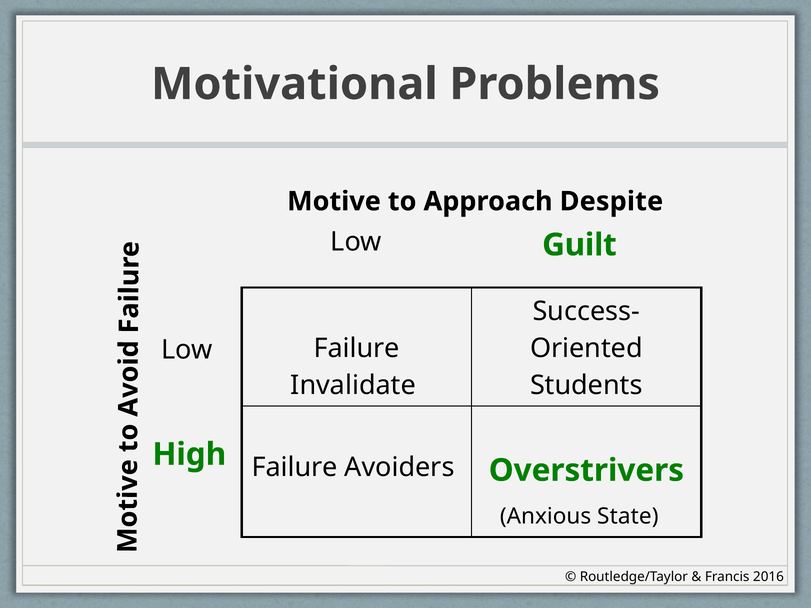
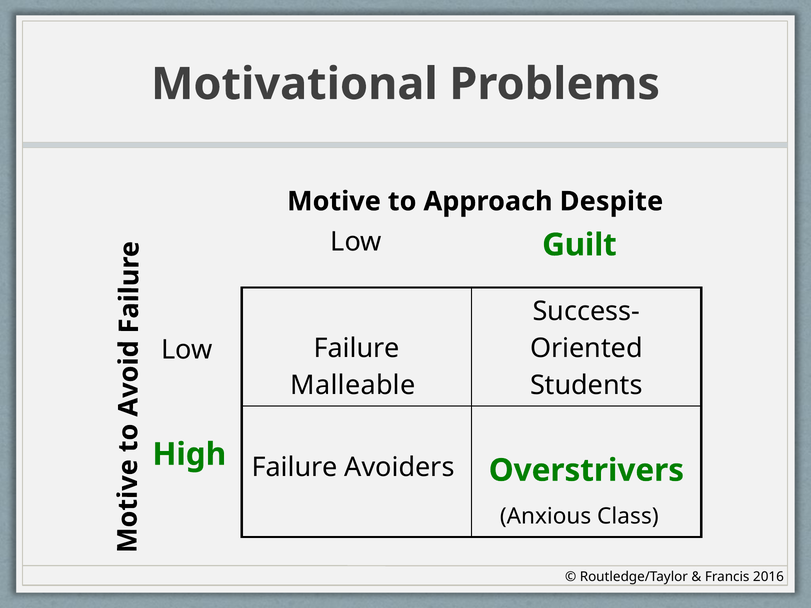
Invalidate: Invalidate -> Malleable (353, 385)
State: State -> Class (628, 516)
